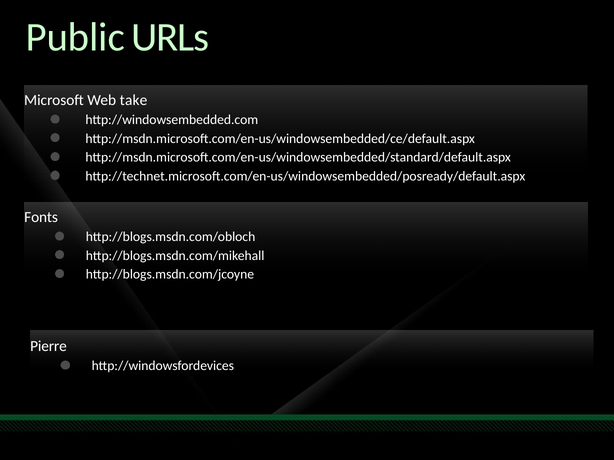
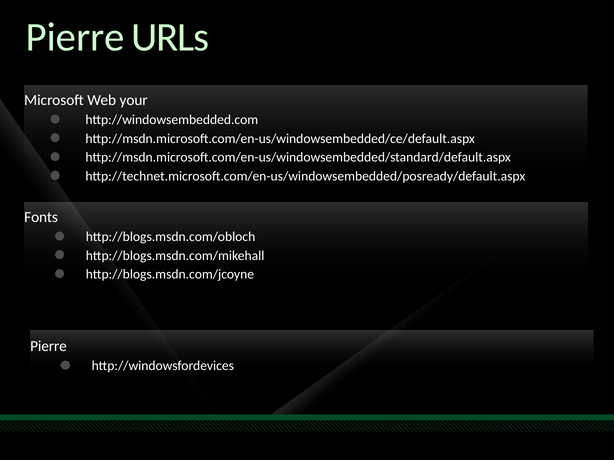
Public: Public -> Pierre (75, 37)
take: take -> your (134, 100)
